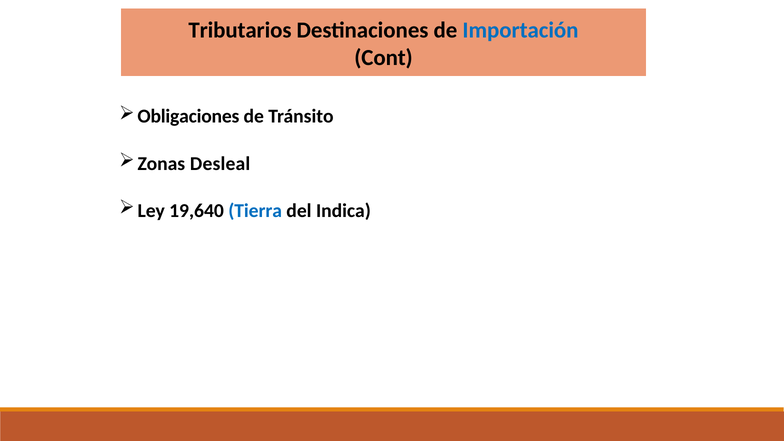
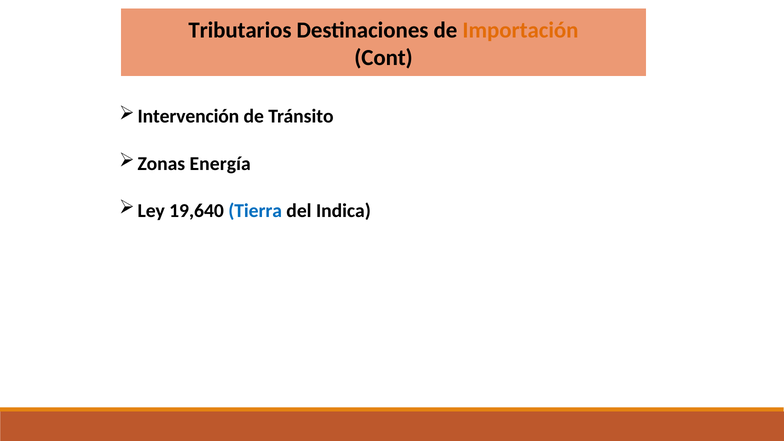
Importación colour: blue -> orange (520, 30)
Obligaciones: Obligaciones -> Intervención (188, 117)
Desleal: Desleal -> Energía (220, 164)
